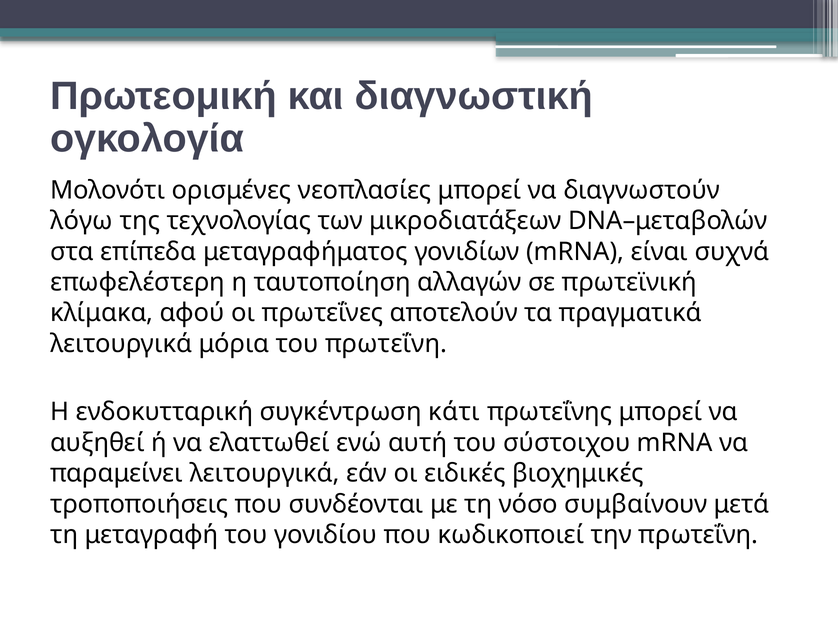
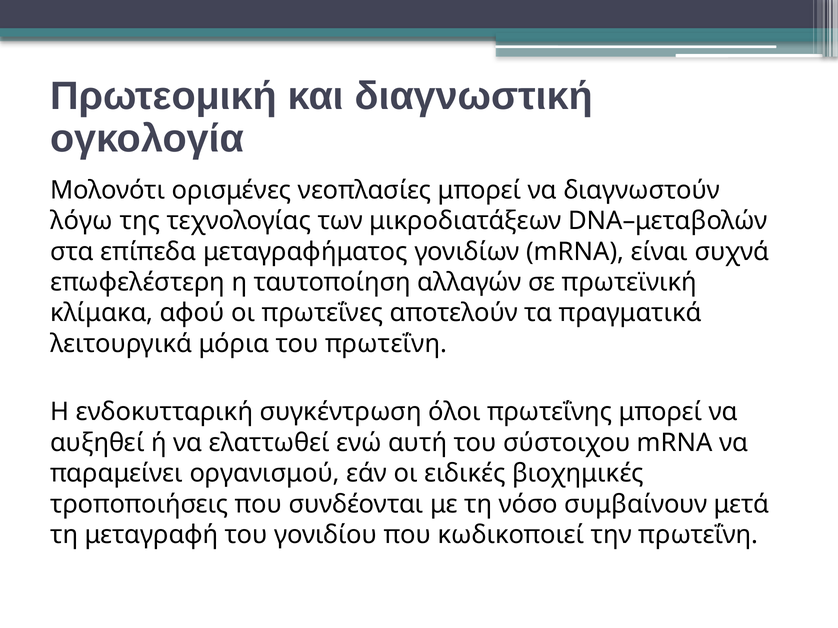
κάτι: κάτι -> όλοι (454, 412)
παραμείνει λειτουργικά: λειτουργικά -> οργανισμού (265, 474)
